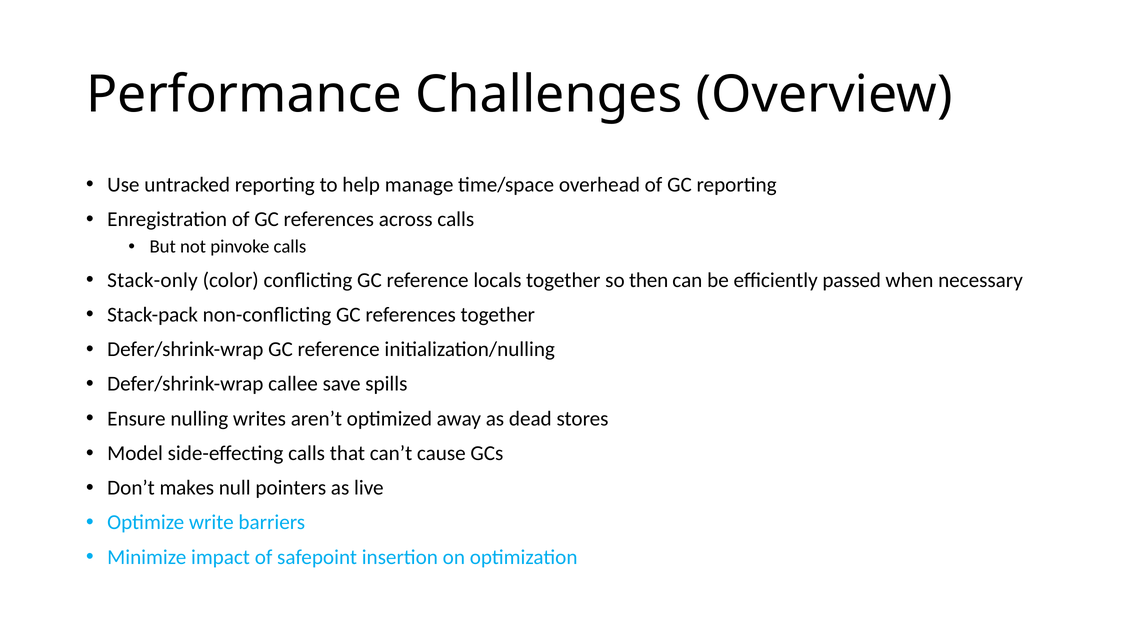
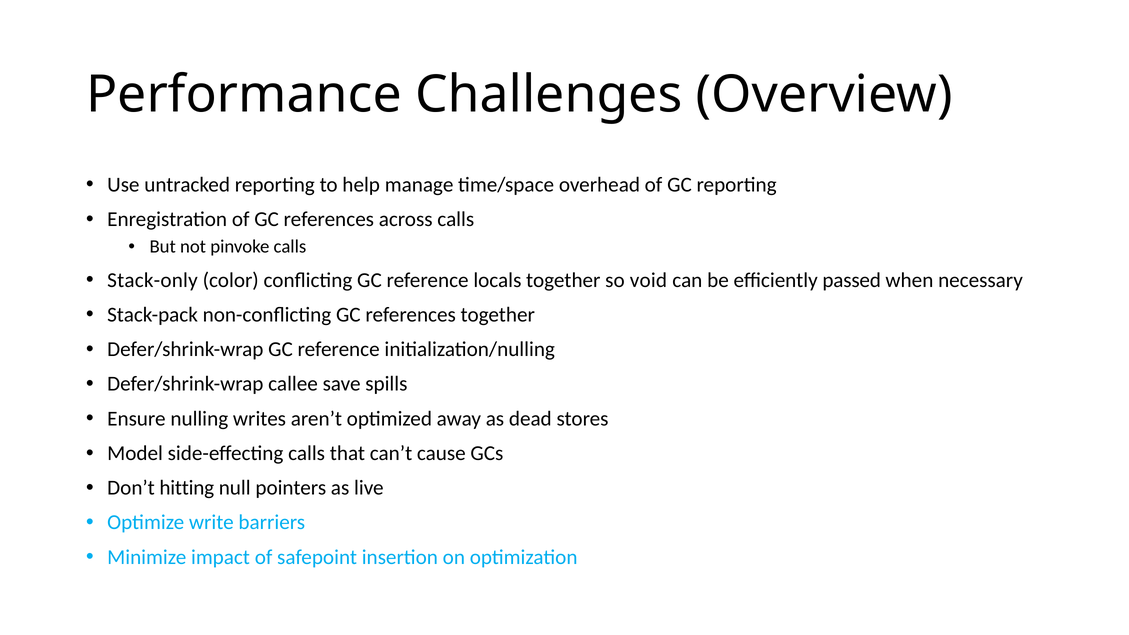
then: then -> void (648, 280)
makes: makes -> hitting (187, 488)
